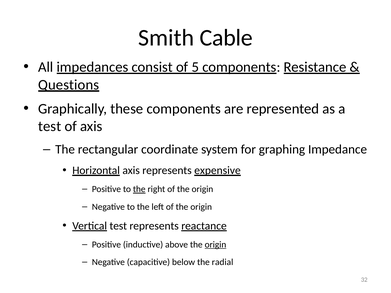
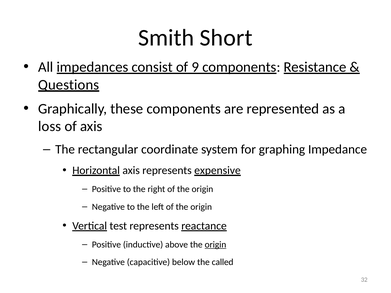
Cable: Cable -> Short (226, 38)
5: 5 -> 9 (195, 67)
test: test -> loss (50, 127)
the underline: present -> none (139, 189)
radial: radial -> called (223, 262)
